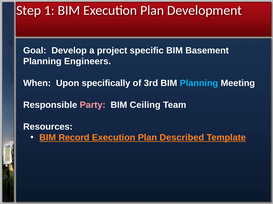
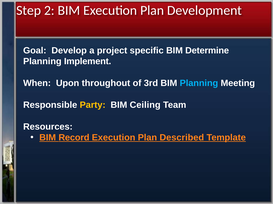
1: 1 -> 2 (49, 10)
Basement: Basement -> Determine (207, 51)
Engineers: Engineers -> Implement (88, 62)
specifically: specifically -> throughout (106, 83)
Party colour: pink -> yellow (93, 105)
